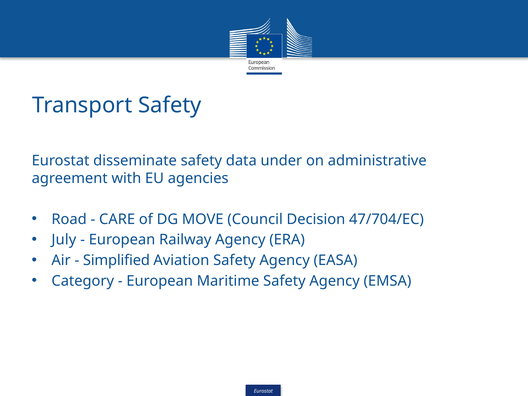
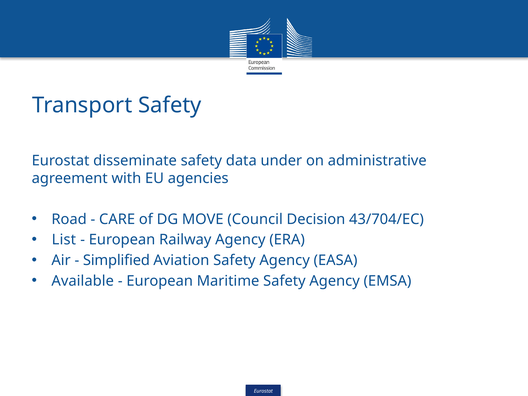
47/704/EC: 47/704/EC -> 43/704/EC (386, 219)
July: July -> List (64, 240)
Category: Category -> Available (83, 281)
